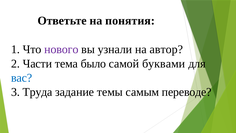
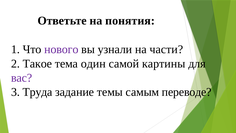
автор: автор -> части (166, 49)
Части: Части -> Такое (37, 63)
было: было -> один (93, 63)
буквами: буквами -> картины (164, 63)
вас colour: blue -> purple (22, 78)
